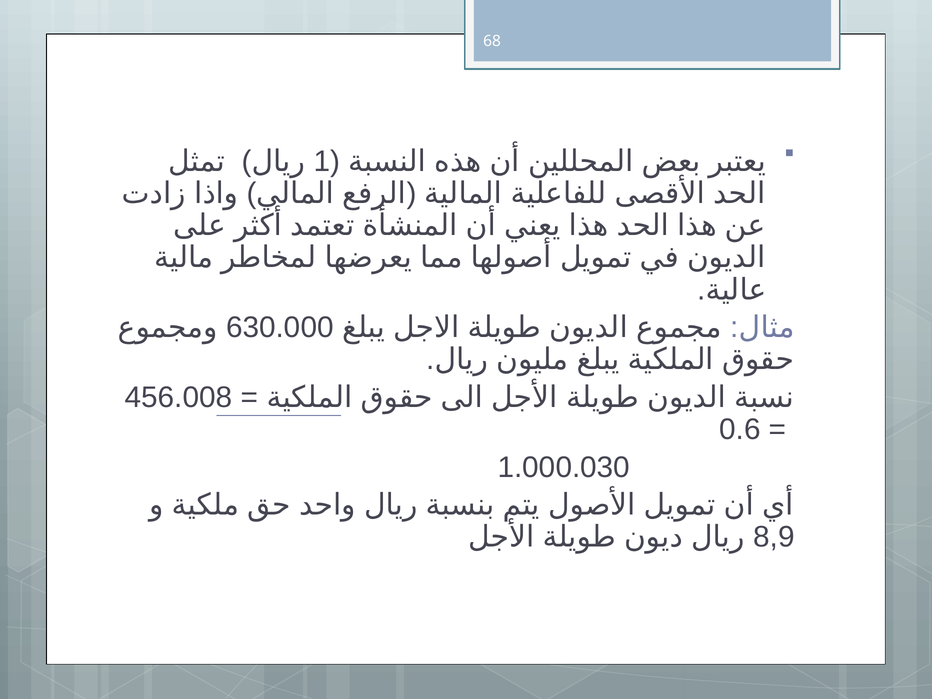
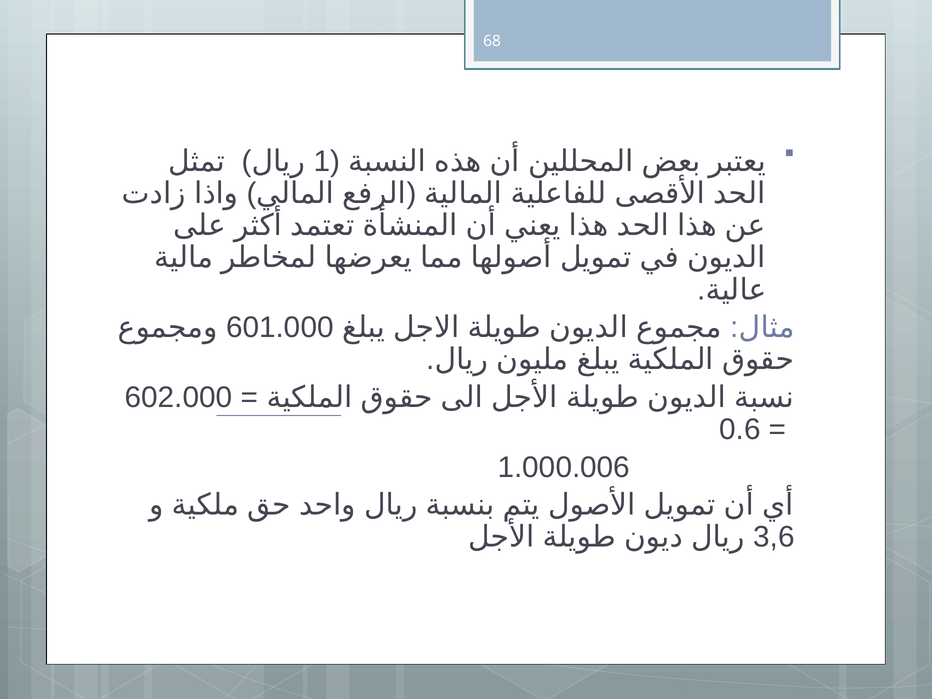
630.000: 630.000 -> 601.000 (280, 328)
456.008: 456.008 -> 602.000 (179, 397)
1.000.030: 1.000.030 -> 1.000.006 (564, 467)
8,9: 8,9 -> 3,6 (774, 537)
